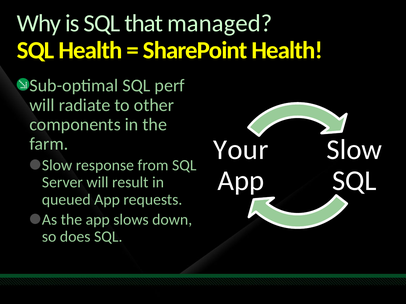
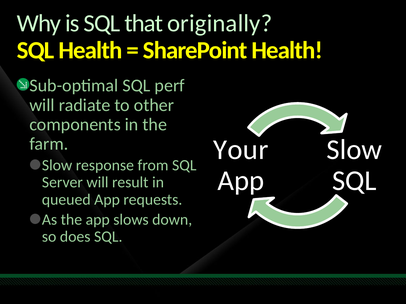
managed: managed -> originally (220, 23)
